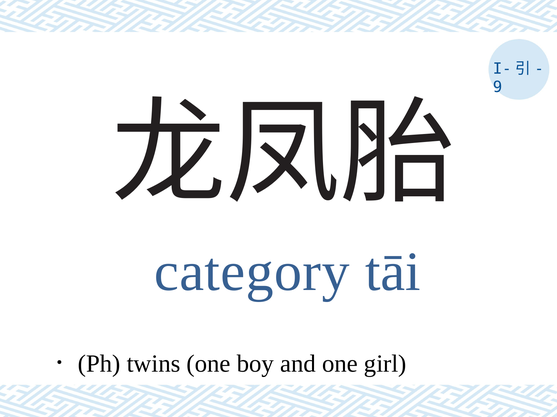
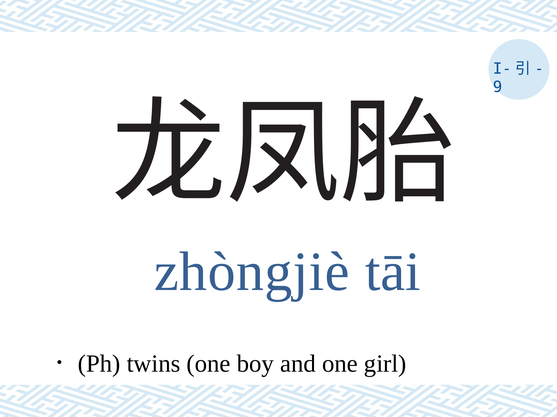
category: category -> zhòngjiè (252, 272)
